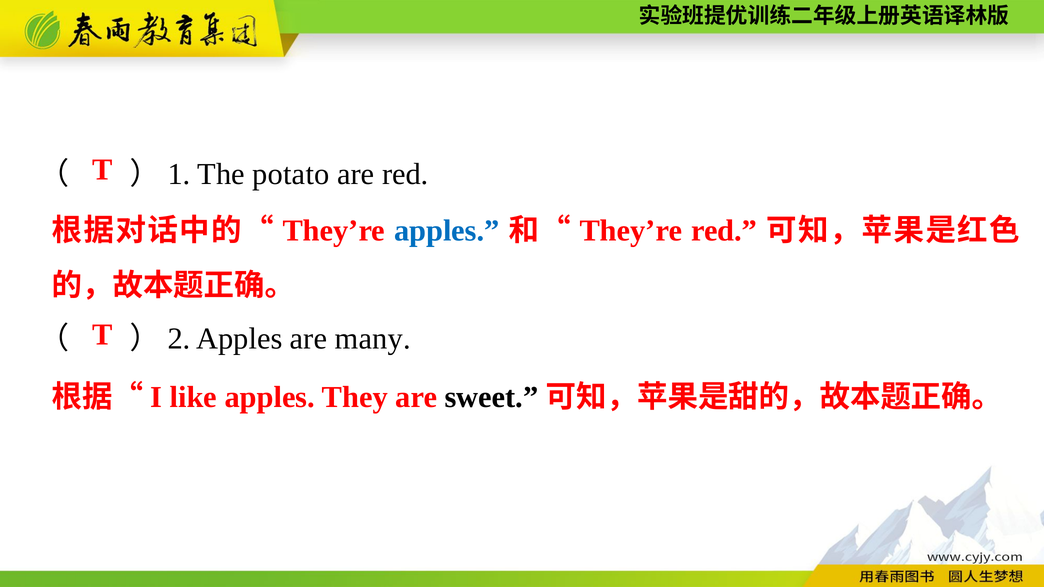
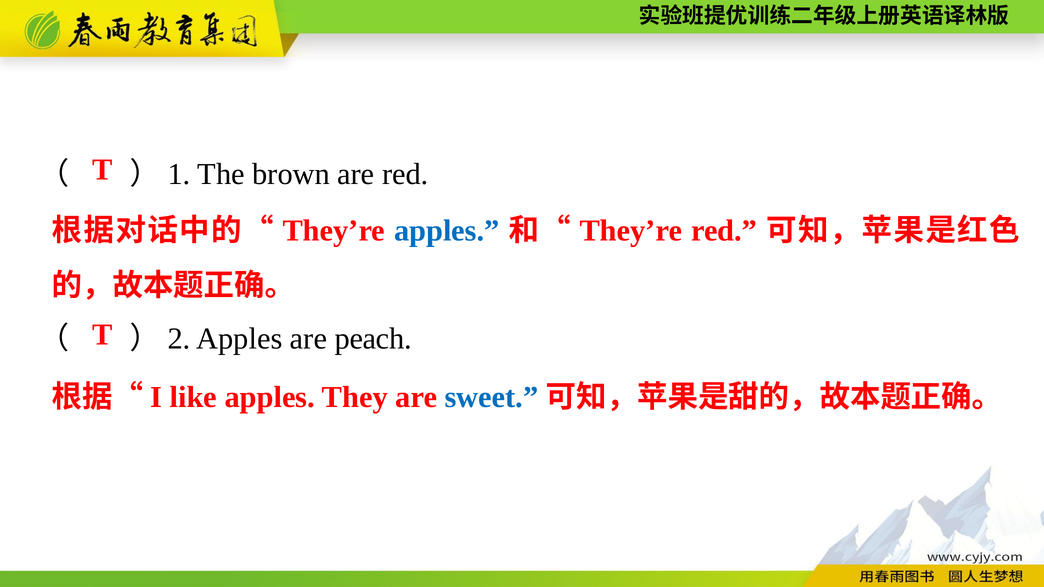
potato: potato -> brown (291, 174)
many: many -> peach (373, 339)
sweet colour: black -> blue (491, 397)
